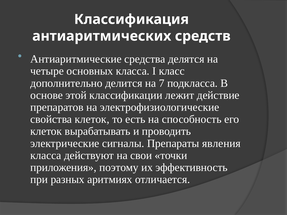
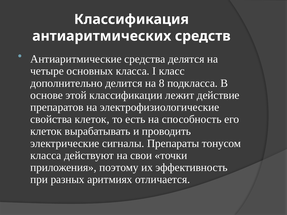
7: 7 -> 8 (162, 83)
явления: явления -> тонусом (221, 144)
